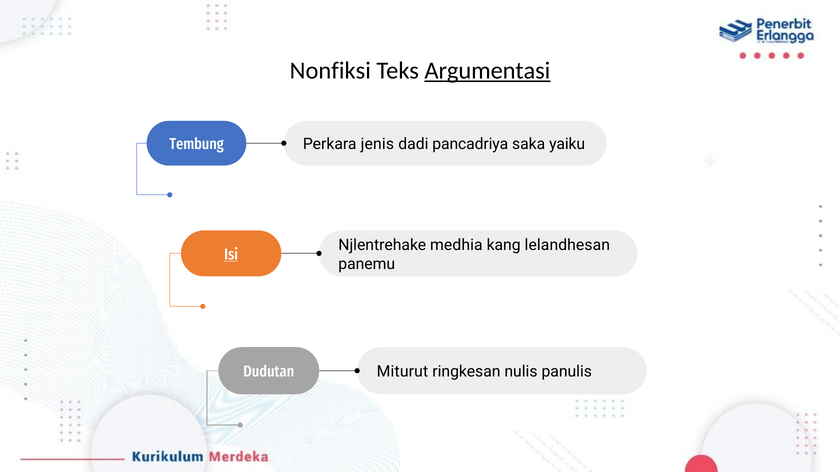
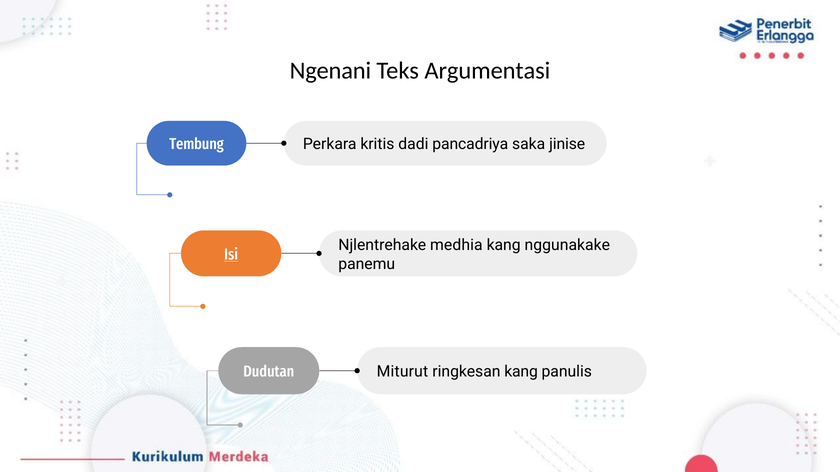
Nonfiksi: Nonfiksi -> Ngenani (330, 71)
Argumentasi underline: present -> none (487, 71)
jenis: jenis -> kritis (377, 144)
yaiku: yaiku -> jinise (567, 144)
lelandhesan: lelandhesan -> nggunakake (567, 245)
ringkesan nulis: nulis -> kang (521, 372)
